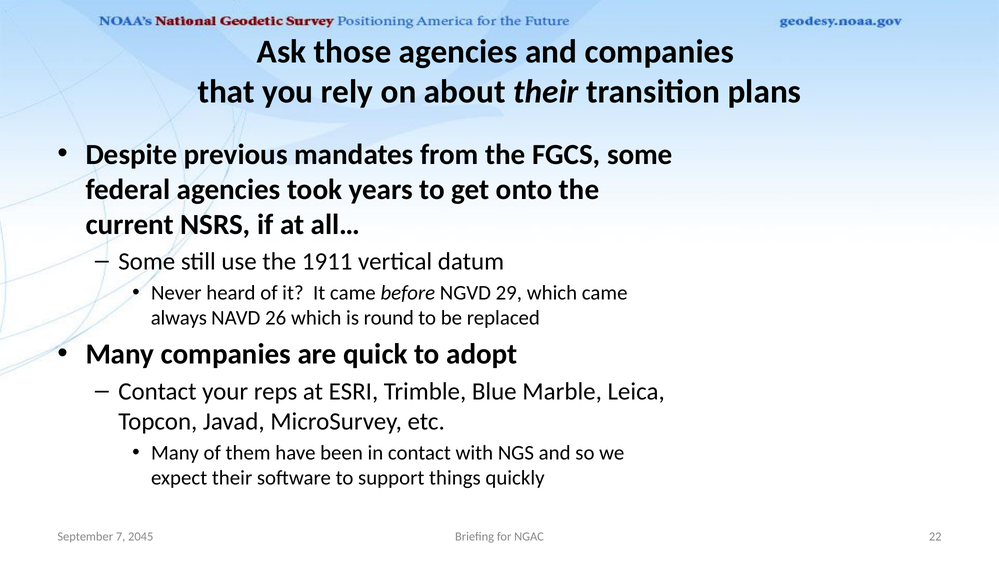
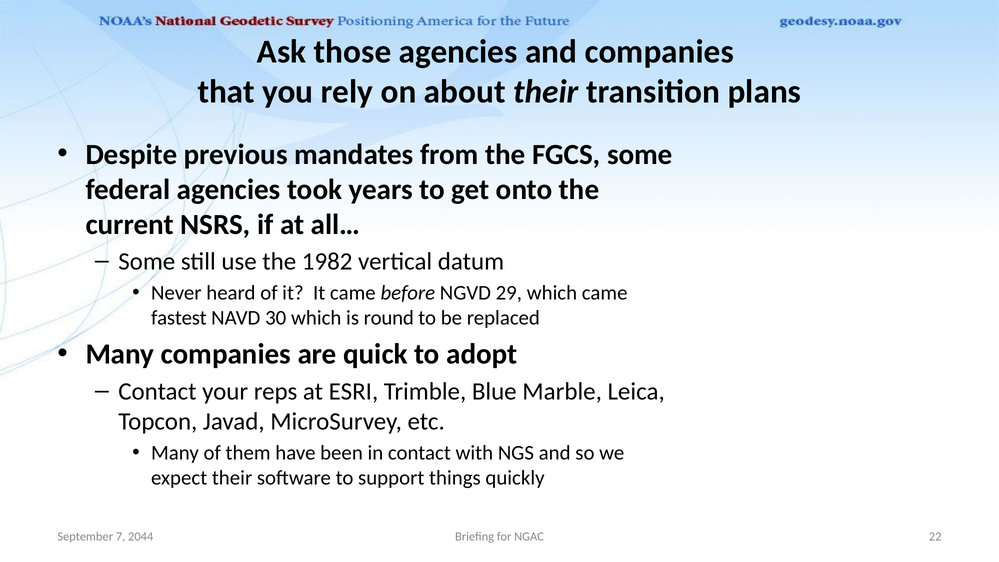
1911: 1911 -> 1982 (327, 262)
always: always -> fastest (179, 318)
26: 26 -> 30 (276, 318)
2045: 2045 -> 2044 (141, 537)
